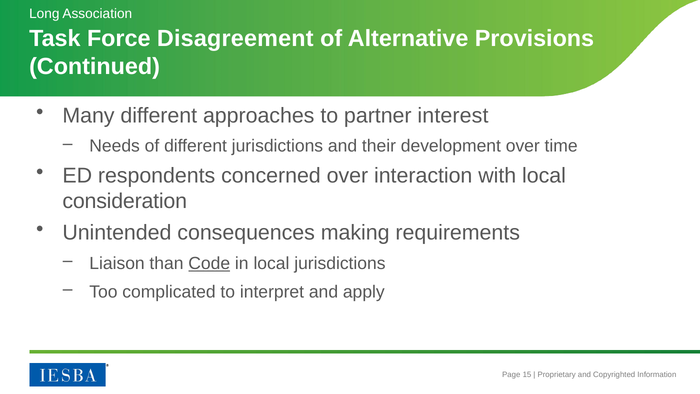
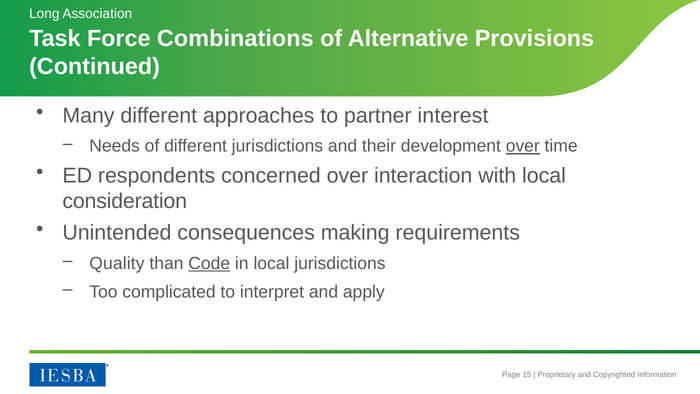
Disagreement: Disagreement -> Combinations (235, 38)
over underline: none -> present (523, 146)
Liaison: Liaison -> Quality (117, 263)
